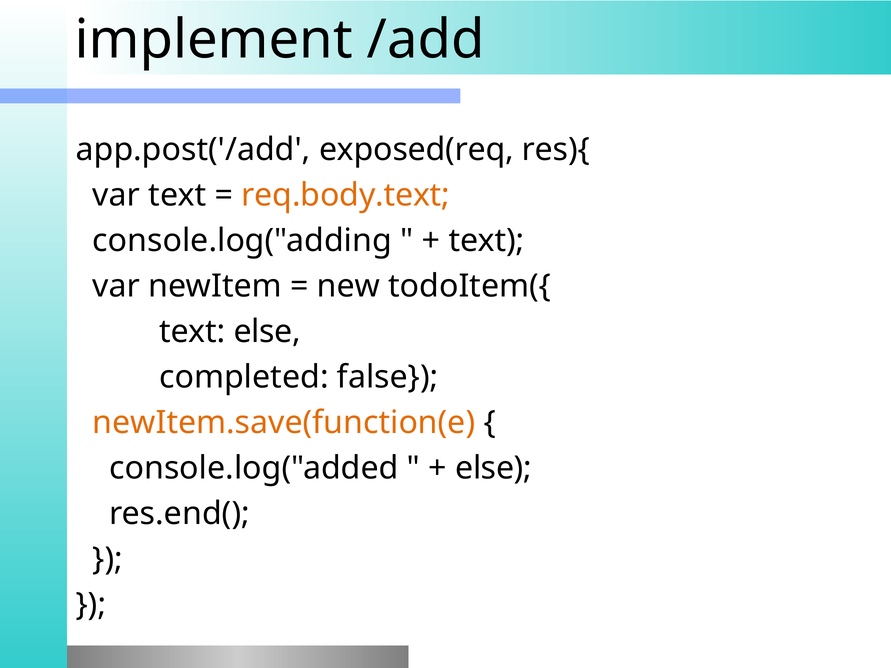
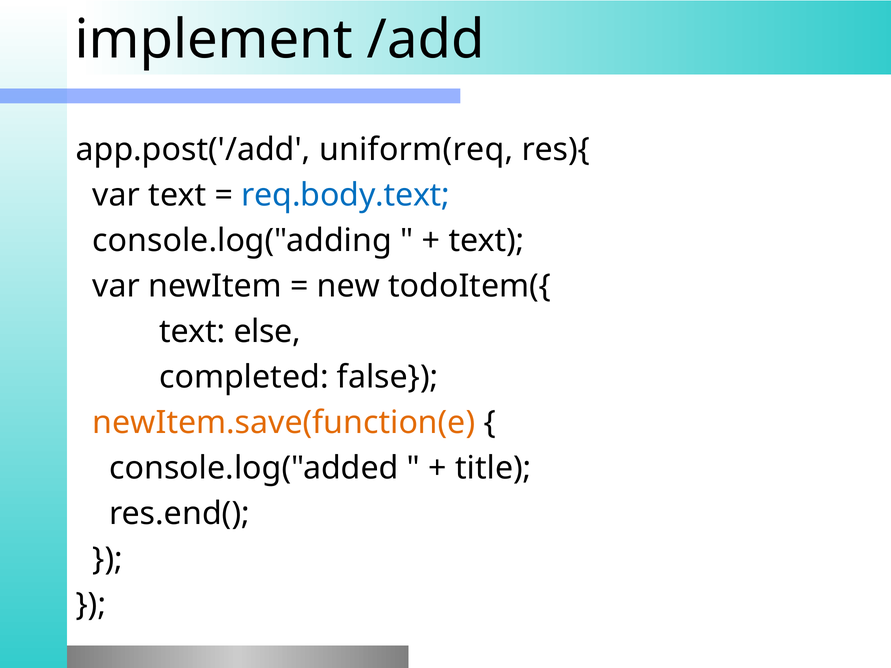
exposed(req: exposed(req -> uniform(req (416, 150)
req.body.text colour: orange -> blue (346, 195)
else: else -> title (493, 468)
